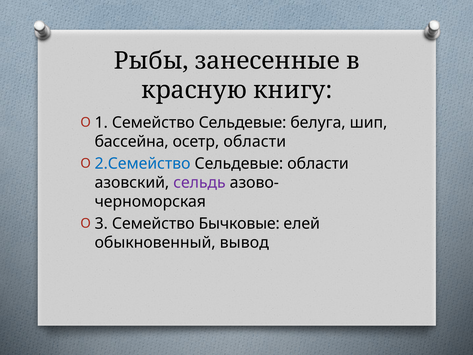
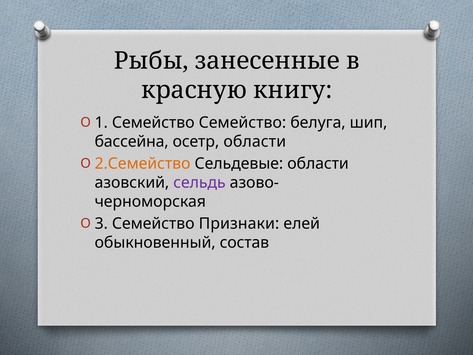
Семейство Сельдевые: Сельдевые -> Семейство (242, 123)
2.Семейство colour: blue -> orange (143, 164)
Бычковые: Бычковые -> Признаки (239, 223)
вывод: вывод -> состав (244, 242)
